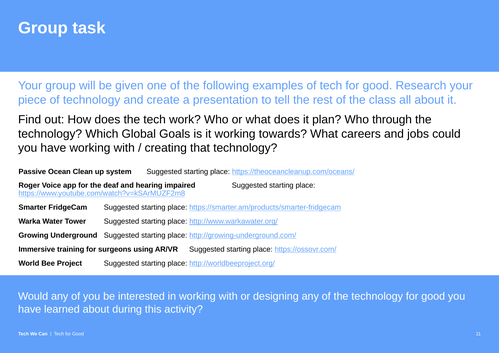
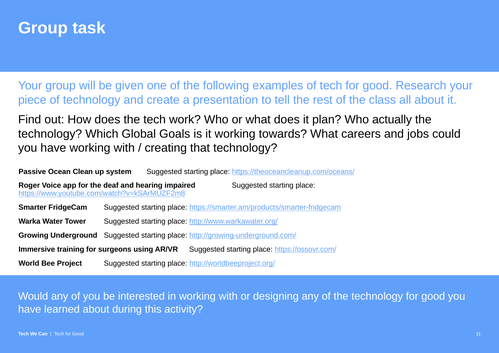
through: through -> actually (392, 119)
